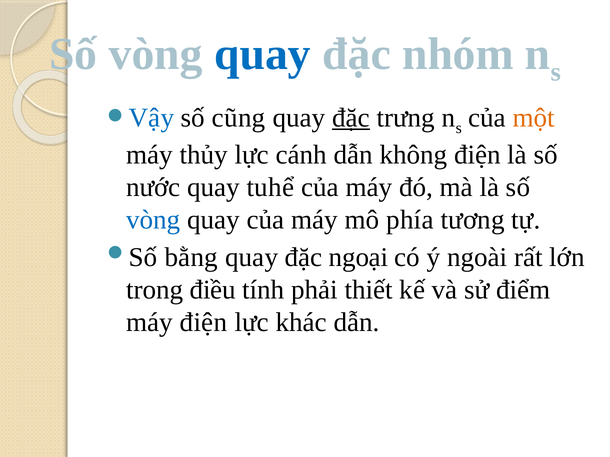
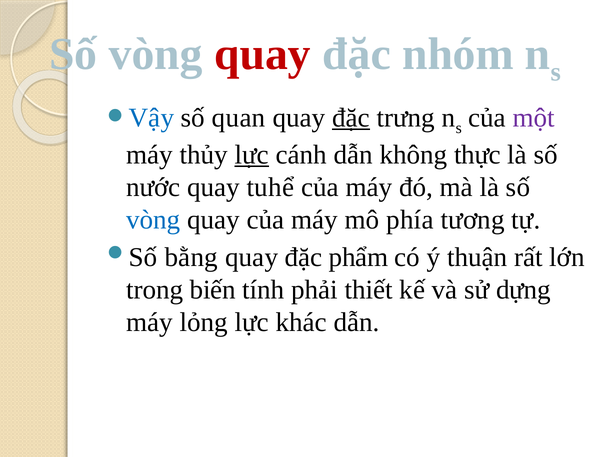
quay colour: blue -> red (263, 54)
cũng: cũng -> quan (239, 118)
một colour: orange -> purple (534, 118)
lực underline: none -> present (252, 155)
không điện: điện -> thực (478, 155)
ngoại: ngoại -> phẩm (359, 258)
ngoài: ngoài -> thuận (477, 258)
điều: điều -> biến (213, 290)
điểm: điểm -> dựng (523, 290)
máy điện: điện -> lỏng (204, 323)
